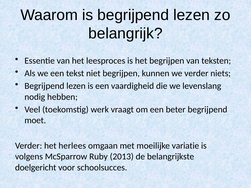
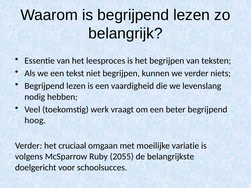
moet: moet -> hoog (35, 121)
herlees: herlees -> cruciaal (72, 146)
2013: 2013 -> 2055 (122, 157)
